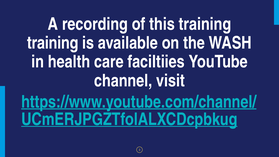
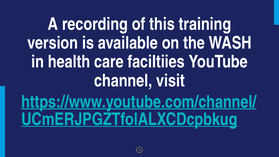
training: training -> version (53, 43)
